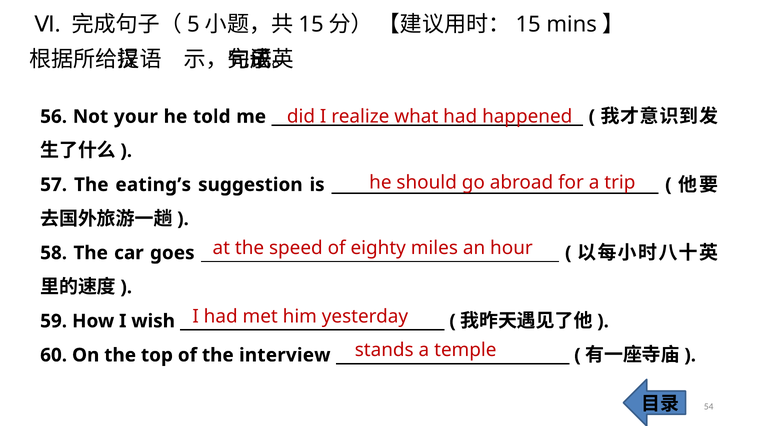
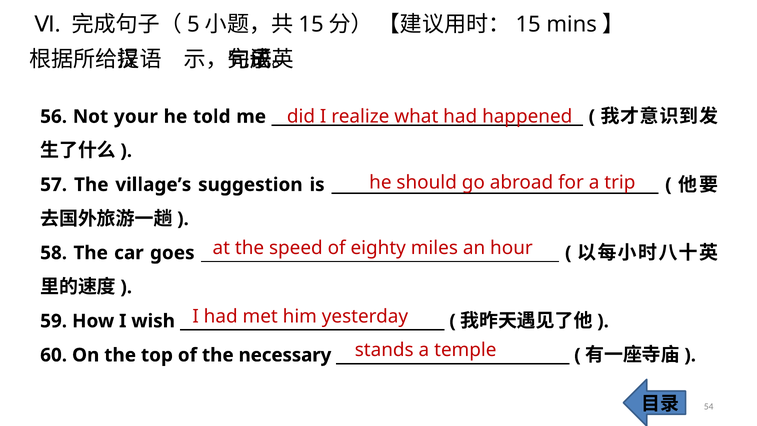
eating’s: eating’s -> village’s (153, 185)
interview: interview -> necessary (285, 355)
